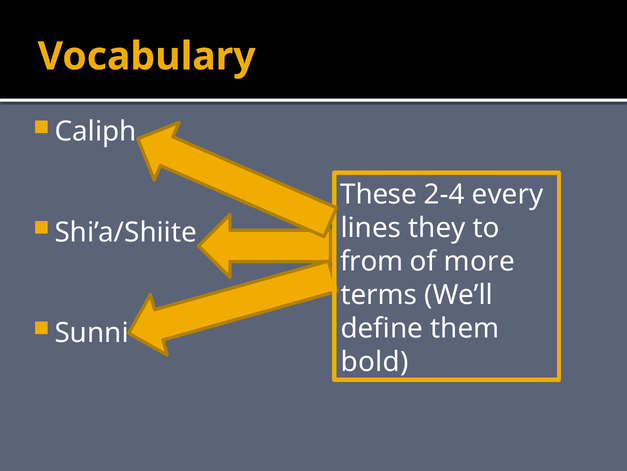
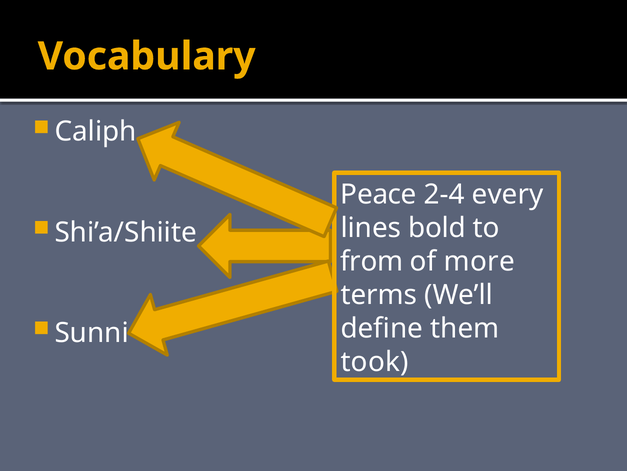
These: These -> Peace (379, 194)
they: they -> bold (437, 228)
bold: bold -> took (375, 361)
